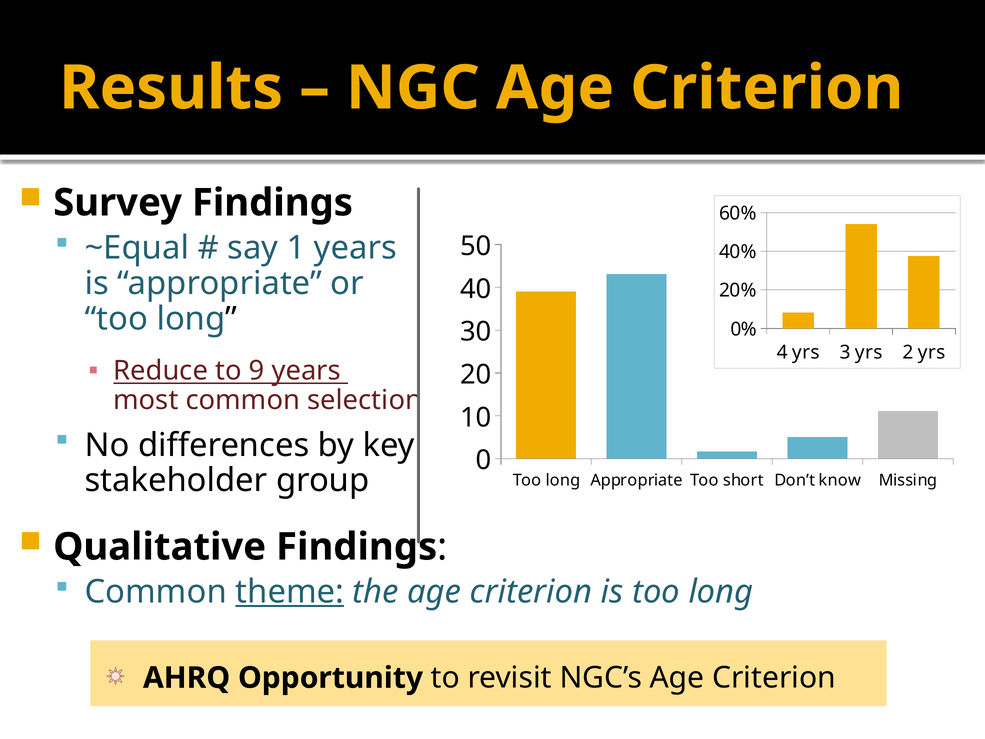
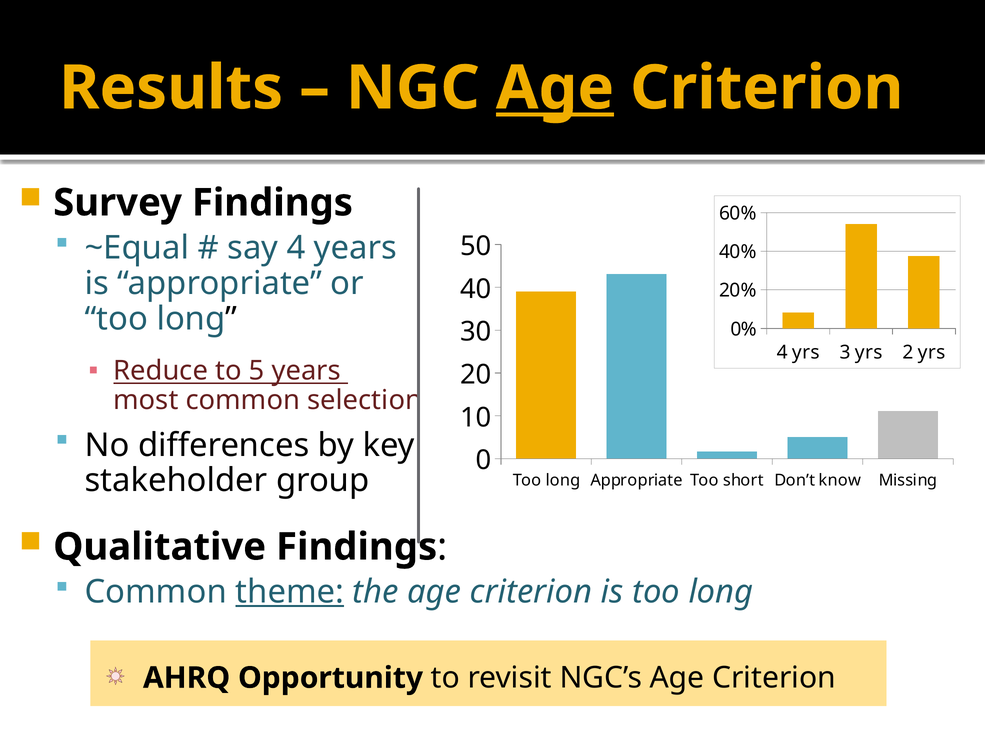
Age underline: none -> present (555, 88)
say 1: 1 -> 4 (296, 248)
9: 9 -> 5 (257, 371)
